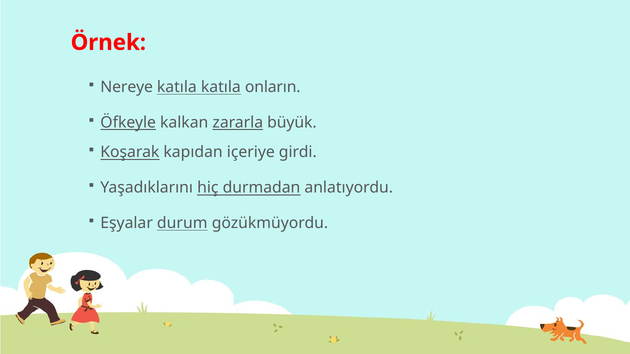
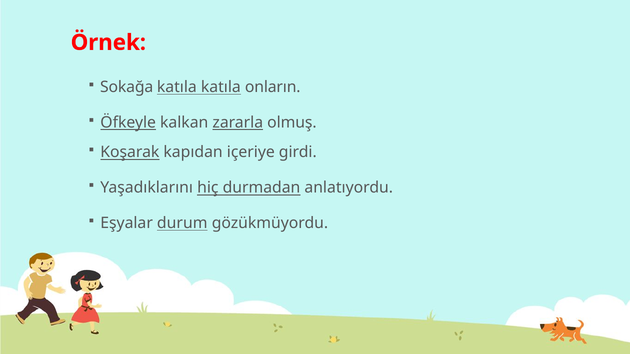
Nereye: Nereye -> Sokağa (127, 87)
büyük: büyük -> olmuş (292, 123)
